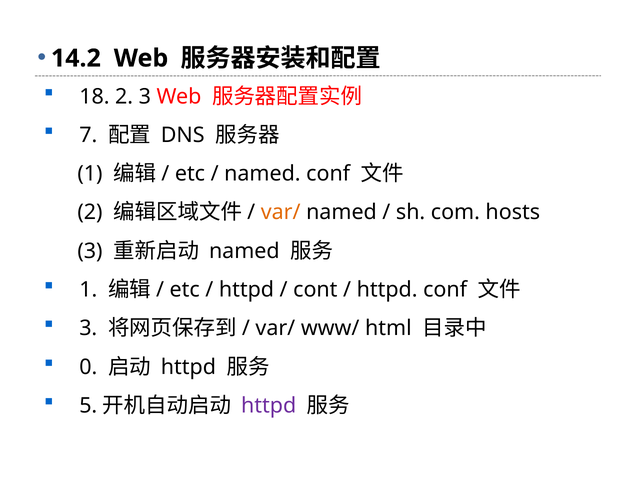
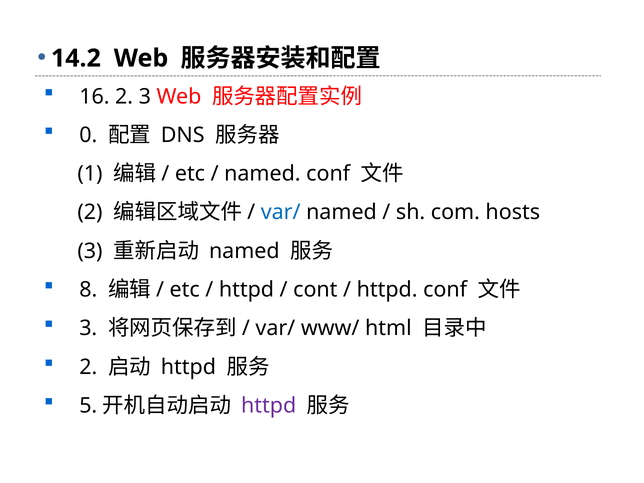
18: 18 -> 16 (94, 96)
7: 7 -> 0 (88, 135)
var/ colour: orange -> blue (281, 212)
1: 1 -> 8 (88, 290)
0: 0 -> 2 (88, 367)
